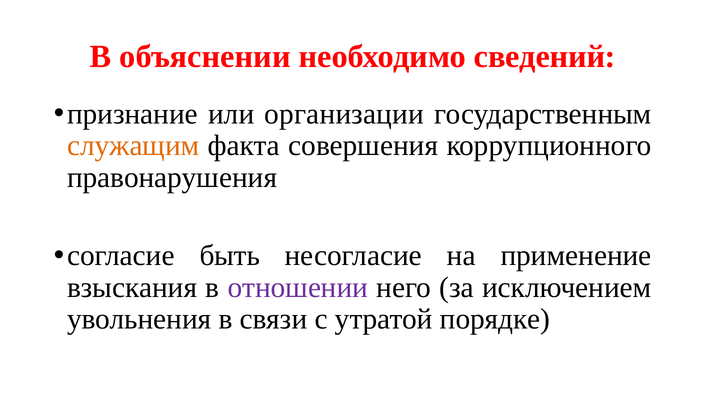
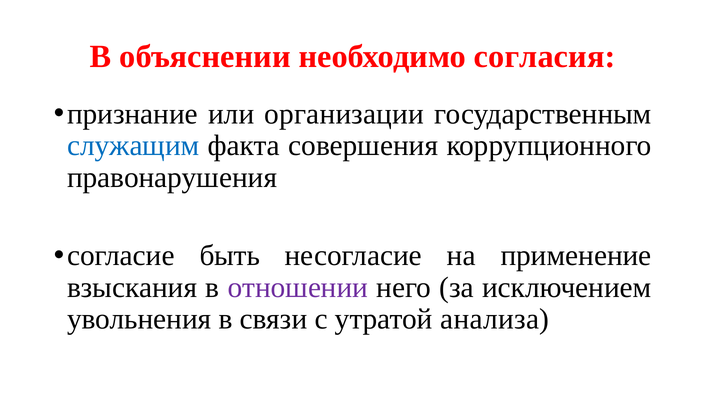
сведений: сведений -> согласия (545, 57)
служащим colour: orange -> blue (133, 146)
порядке: порядке -> анализа (495, 319)
